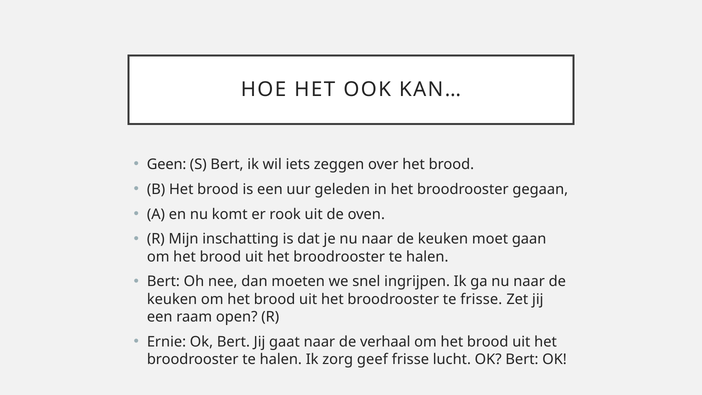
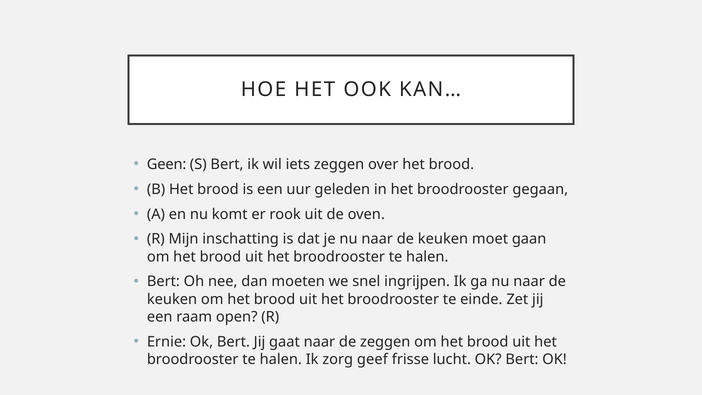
te frisse: frisse -> einde (481, 299)
de verhaal: verhaal -> zeggen (385, 342)
